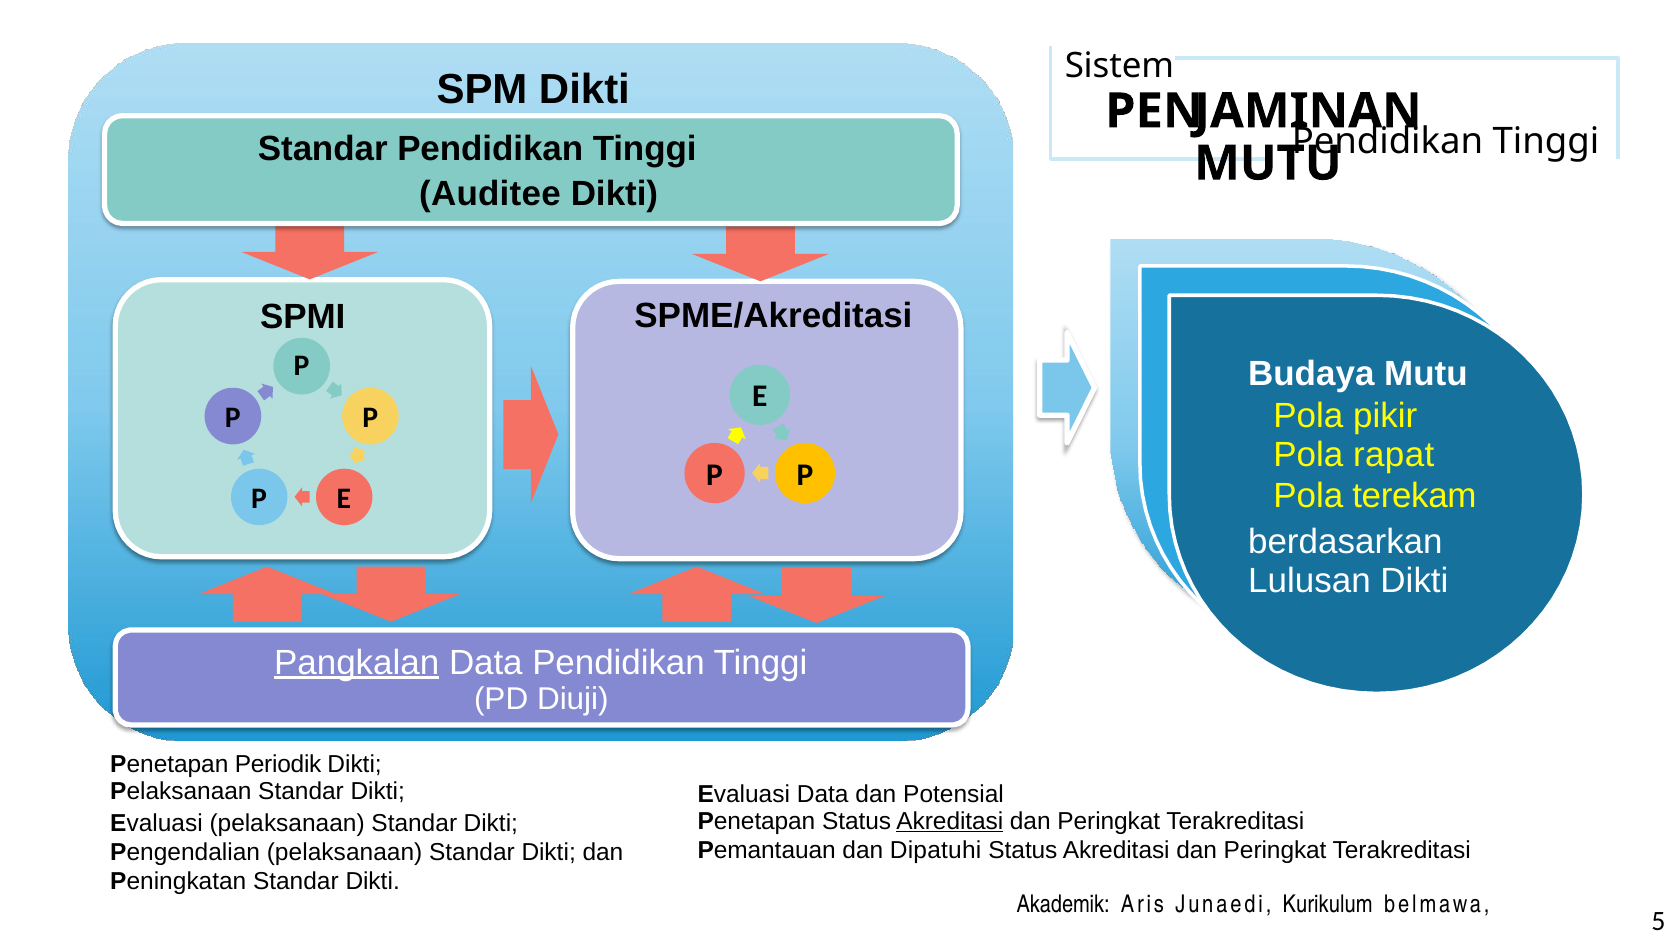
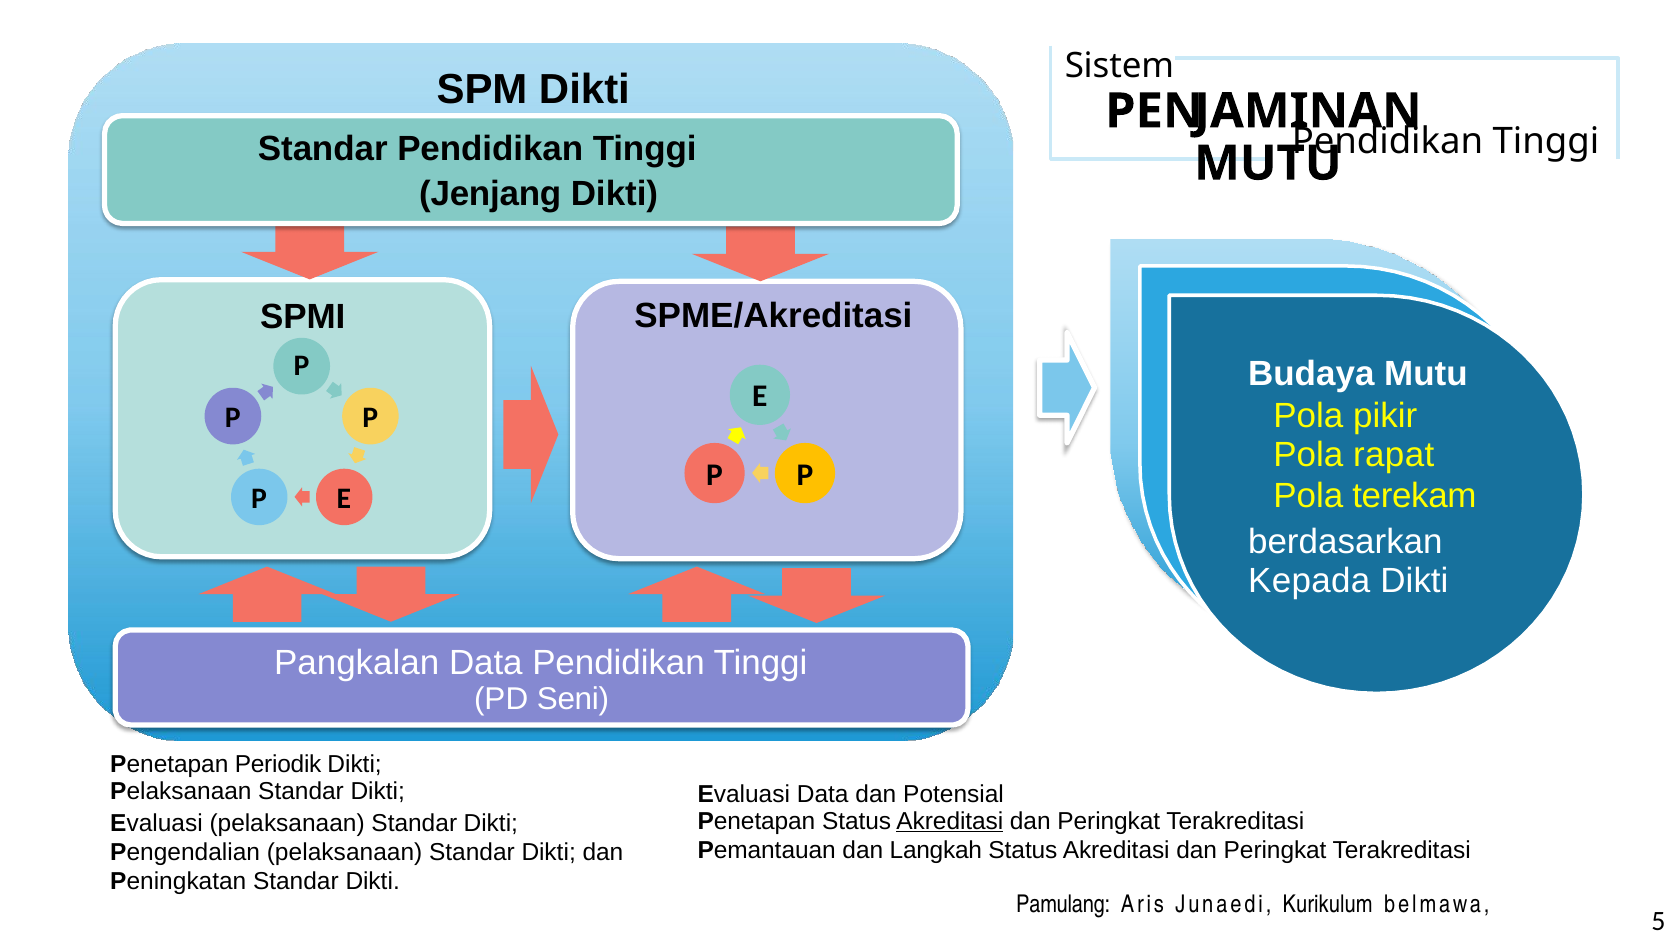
Auditee: Auditee -> Jenjang (490, 194)
Lulusan: Lulusan -> Kepada (1309, 581)
Pangkalan underline: present -> none (357, 662)
Diuji: Diuji -> Seni (573, 699)
Dipatuhi: Dipatuhi -> Langkah (936, 850)
Akademik: Akademik -> Pamulang (1063, 905)
